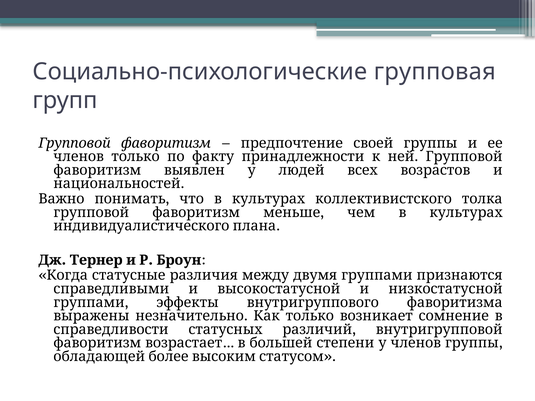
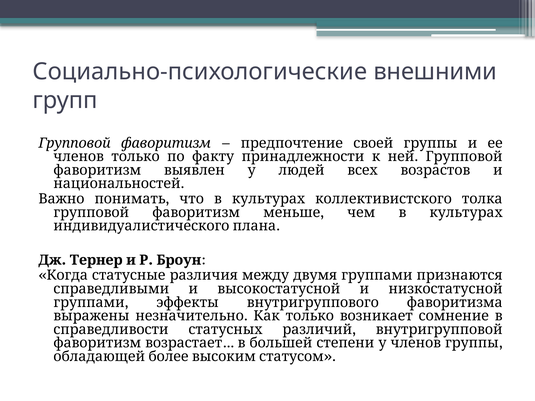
групповая: групповая -> внешними (435, 72)
